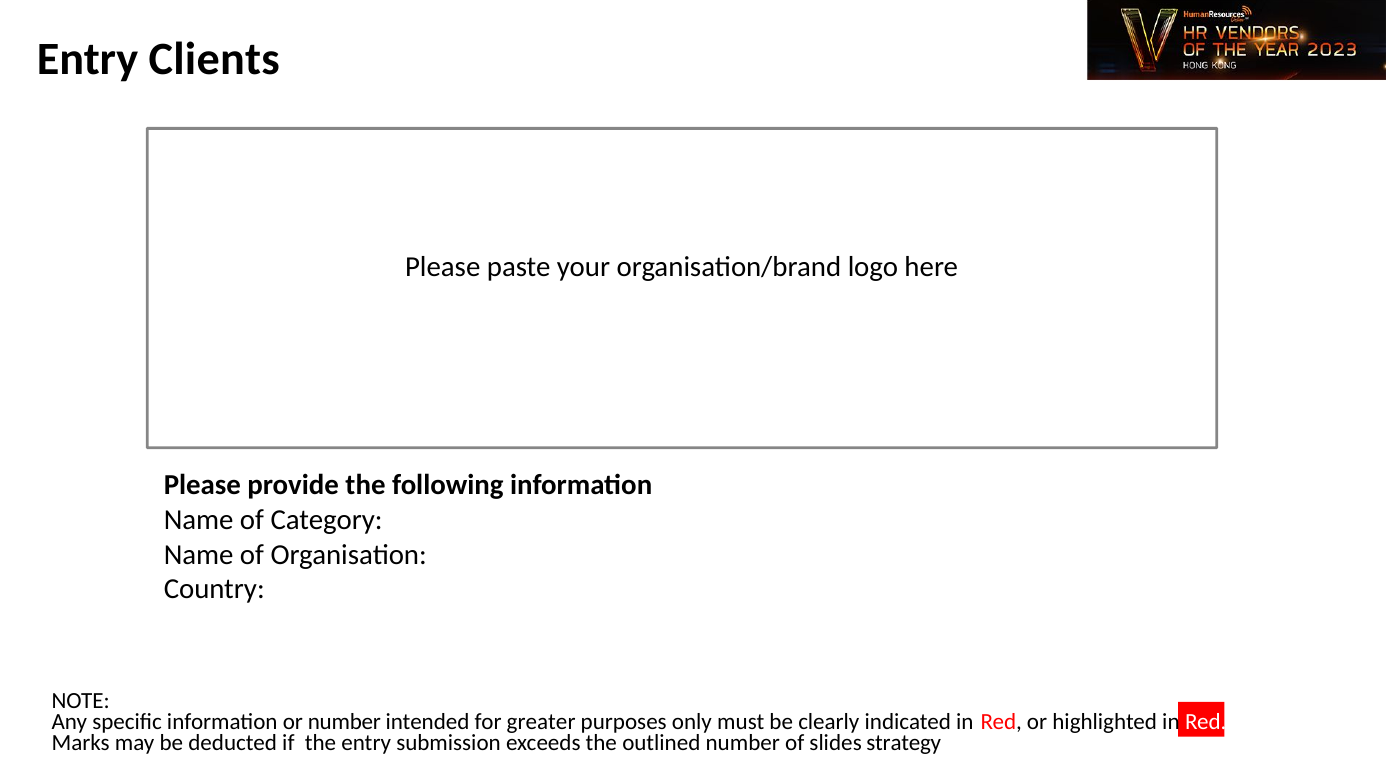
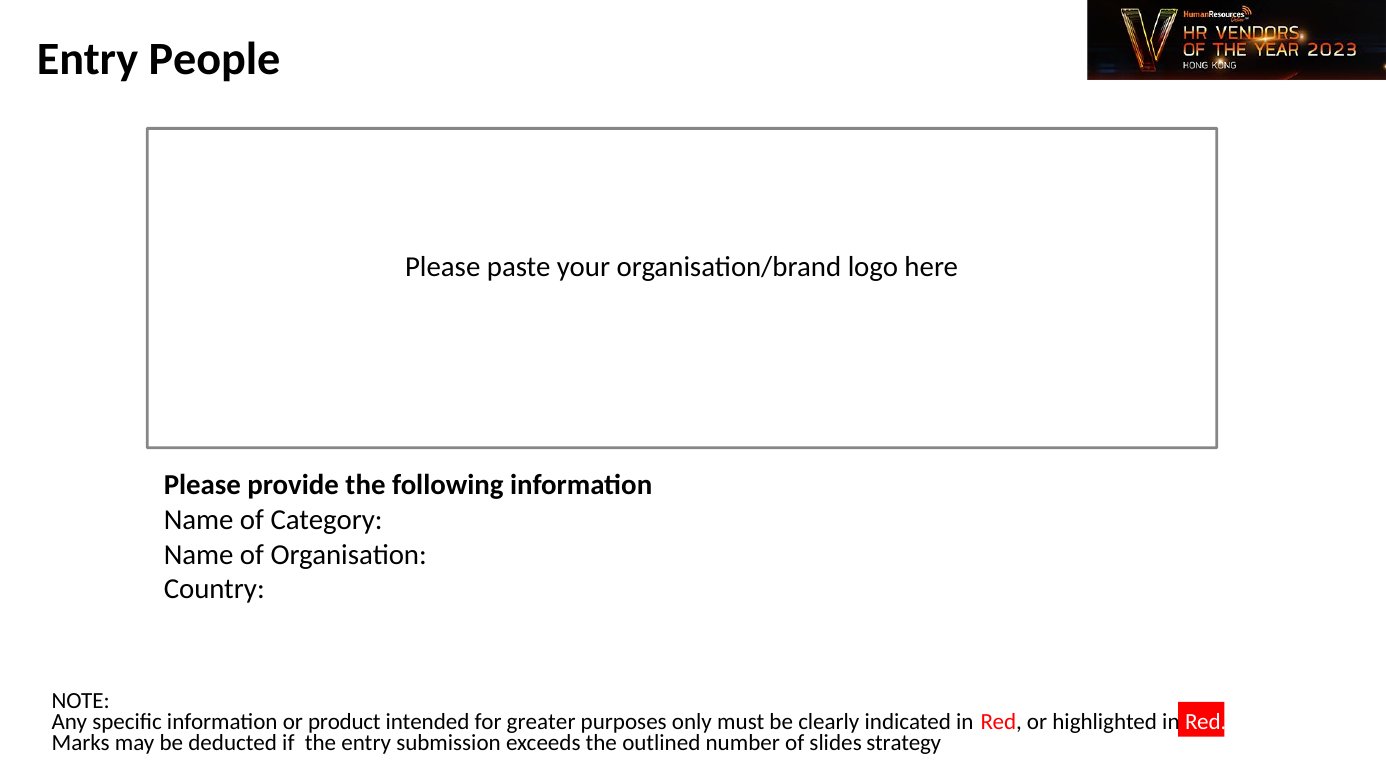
Clients: Clients -> People (214, 60)
or number: number -> product (344, 721)
